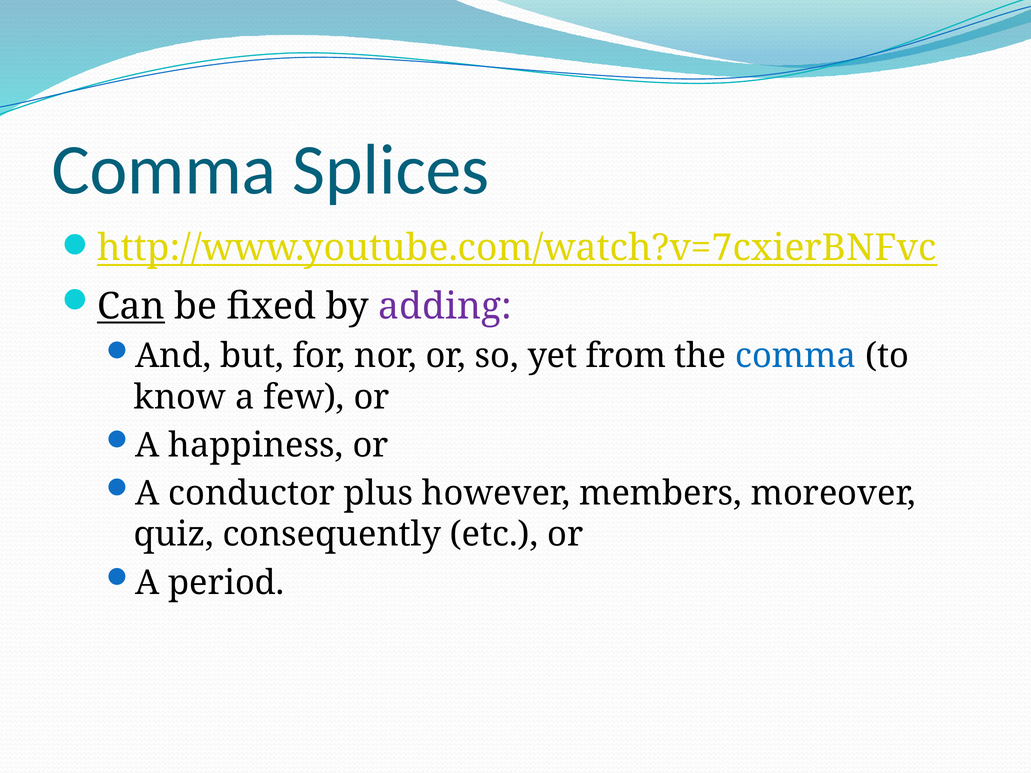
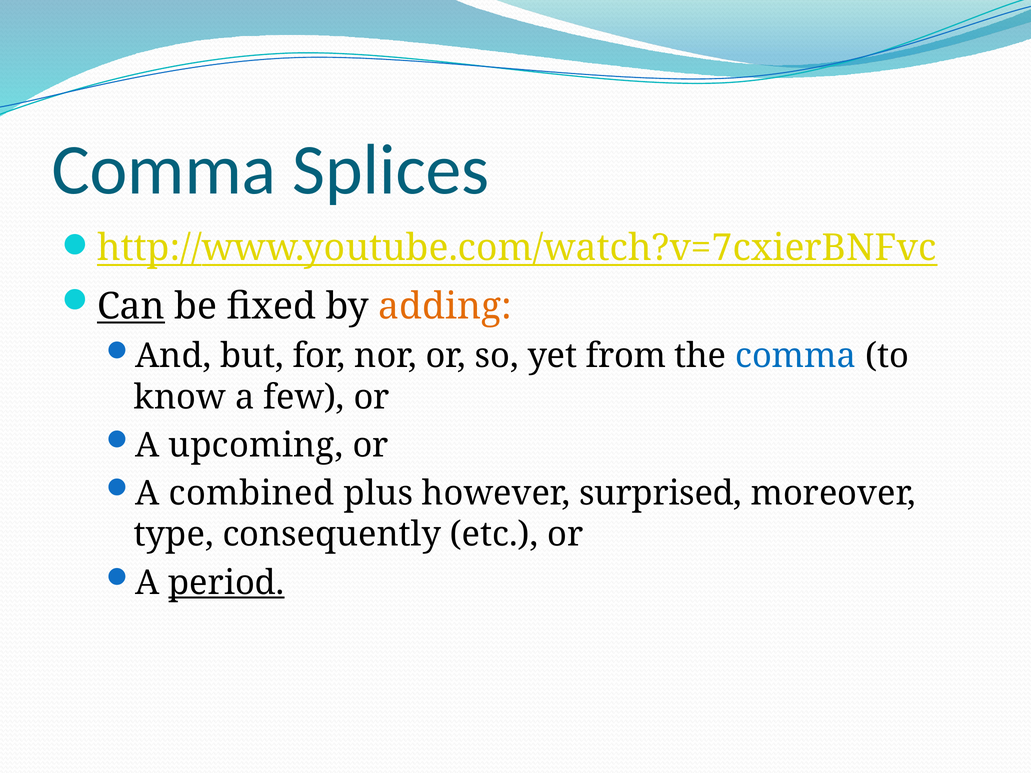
adding colour: purple -> orange (445, 307)
happiness: happiness -> upcoming (256, 445)
conductor: conductor -> combined (252, 494)
members: members -> surprised (661, 494)
quiz: quiz -> type (174, 535)
period underline: none -> present (226, 583)
